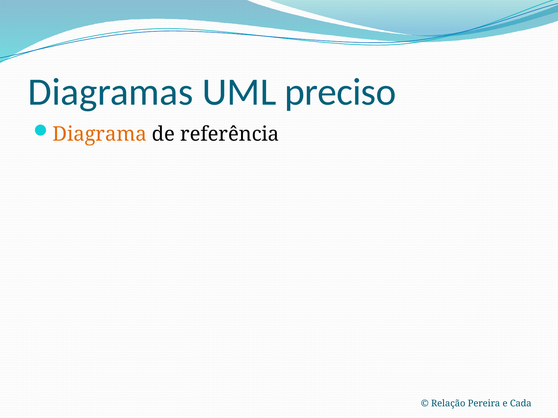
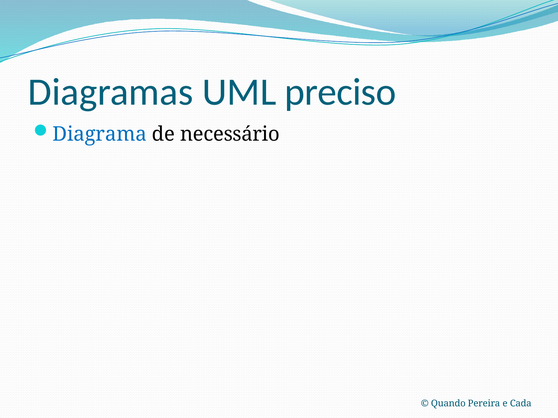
Diagrama colour: orange -> blue (100, 134)
referência: referência -> necessário (230, 134)
Relação: Relação -> Quando (448, 404)
